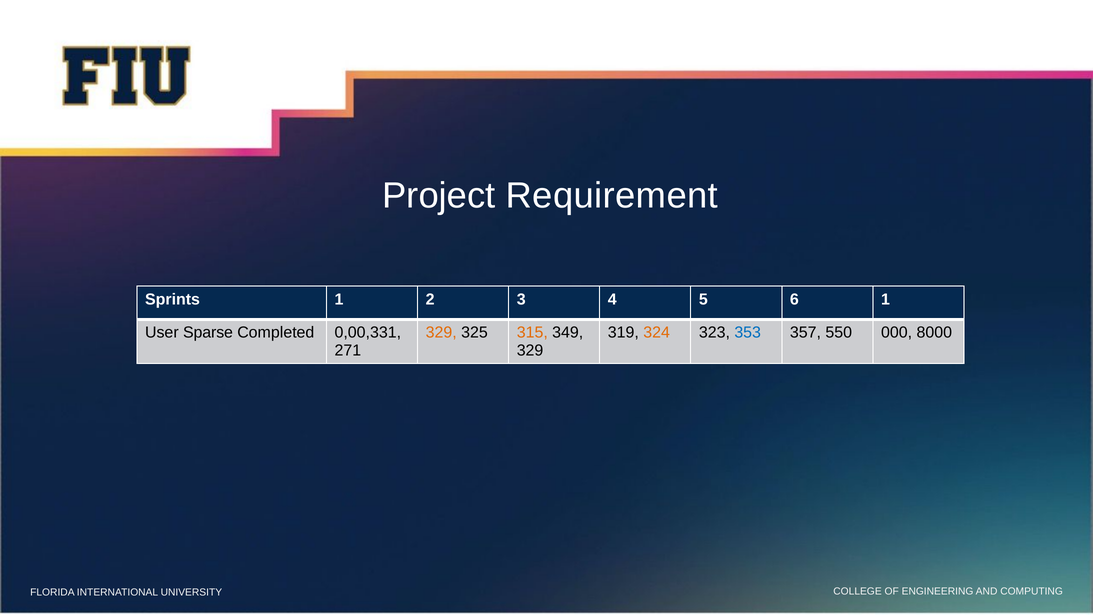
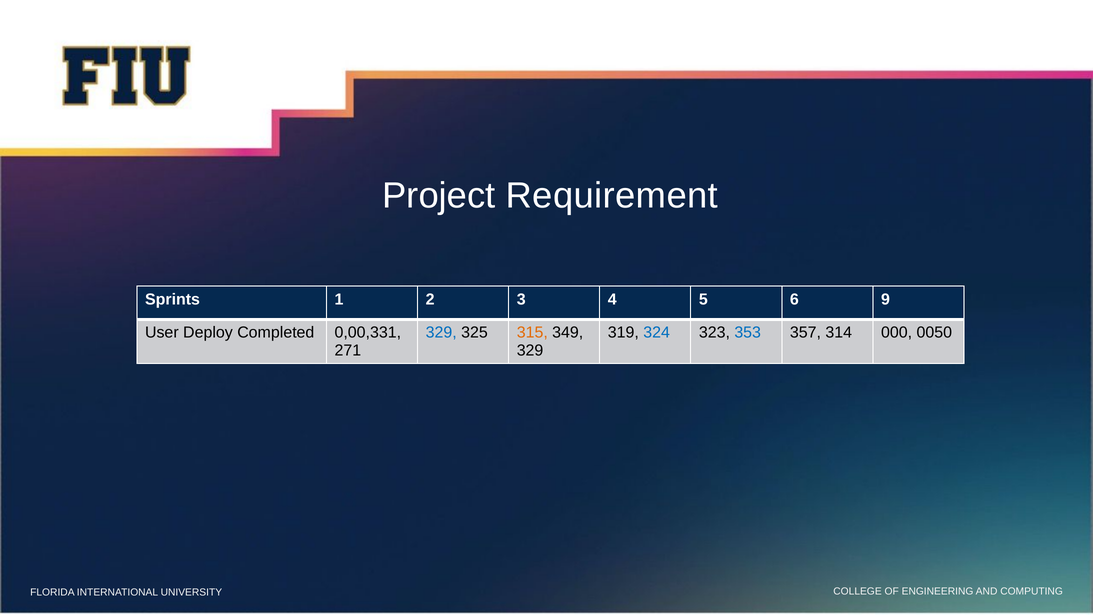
6 1: 1 -> 9 (885, 299)
Sparse: Sparse -> Deploy (208, 333)
329 colour: orange -> blue (441, 333)
324 colour: orange -> blue (657, 333)
550: 550 -> 314 (839, 333)
8000: 8000 -> 0050 (934, 333)
